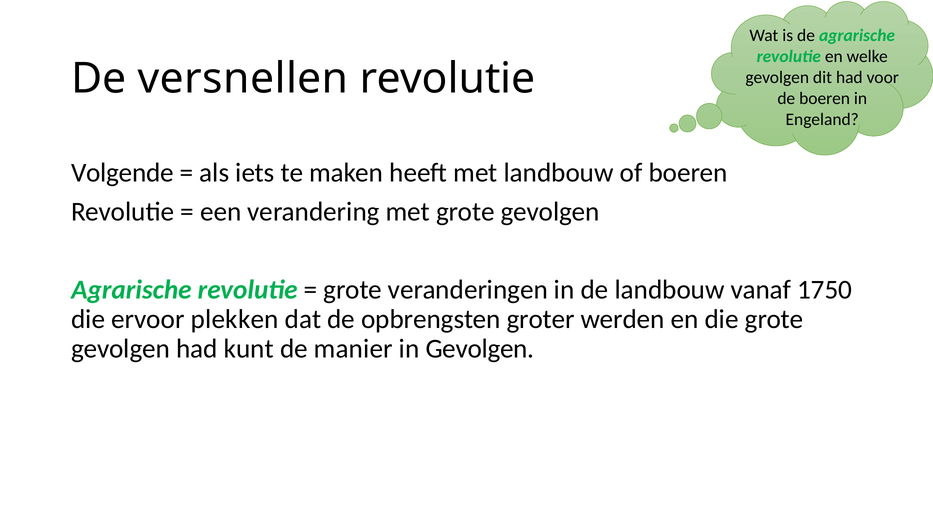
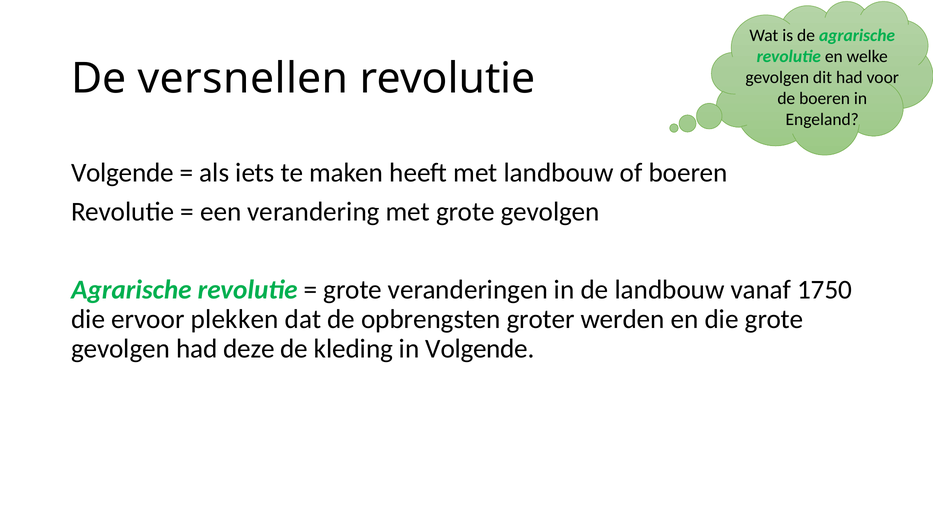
kunt: kunt -> deze (249, 349)
manier: manier -> kleding (353, 349)
in Gevolgen: Gevolgen -> Volgende (480, 349)
